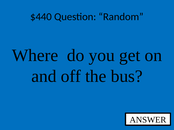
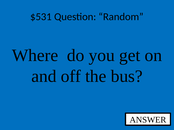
$440: $440 -> $531 (41, 17)
